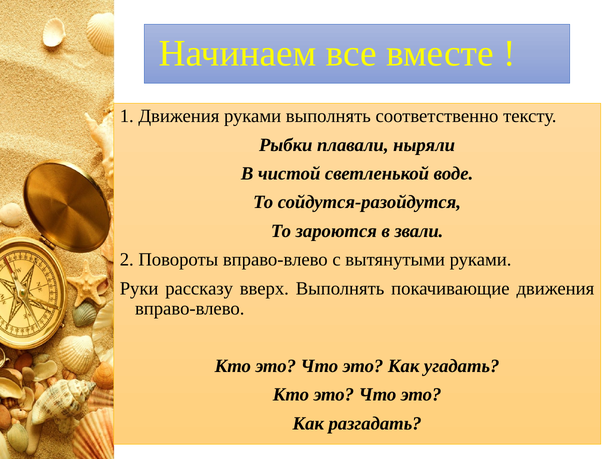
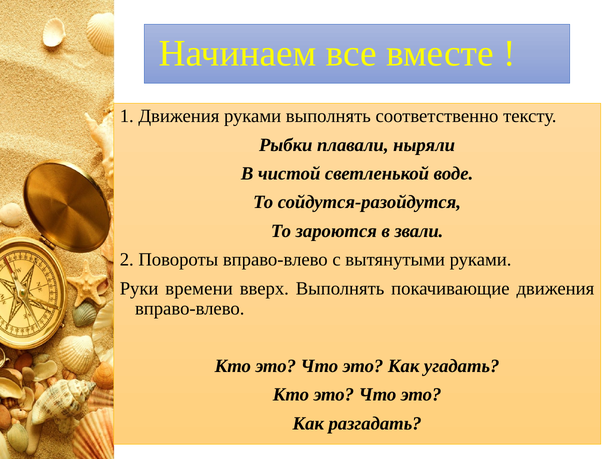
рассказу: рассказу -> времени (199, 288)
